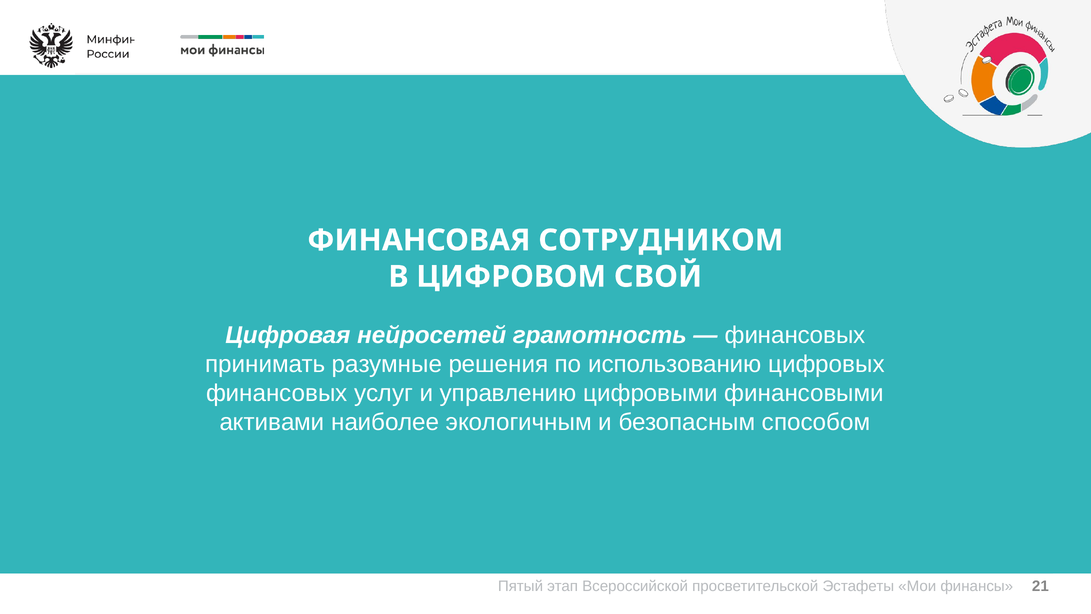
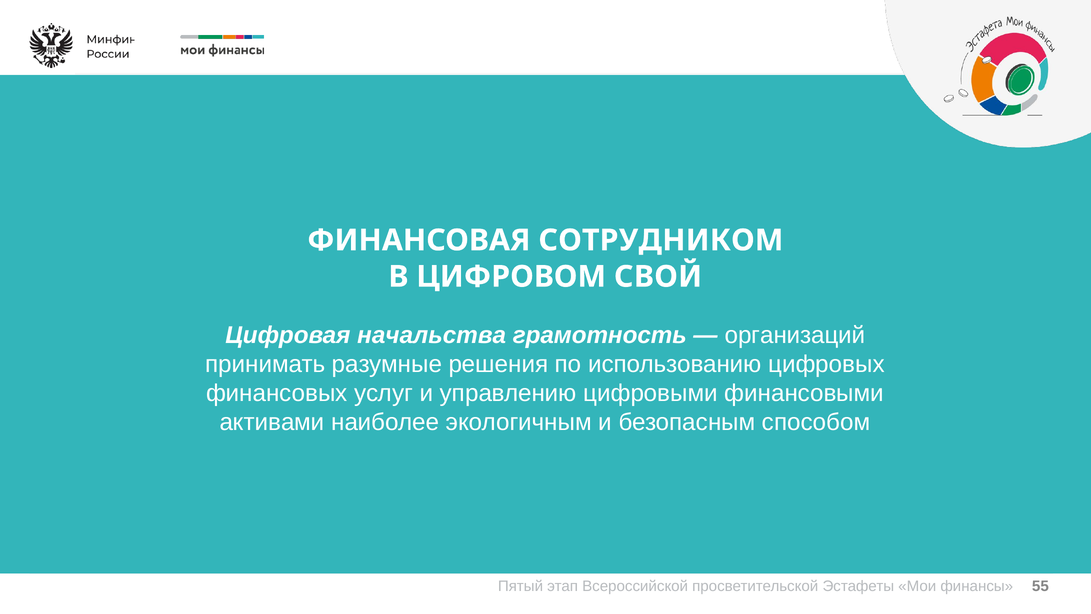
нейросетей: нейросетей -> начальства (432, 335)
финансовых: финансовых -> организаций (795, 335)
21: 21 -> 55 (1040, 586)
